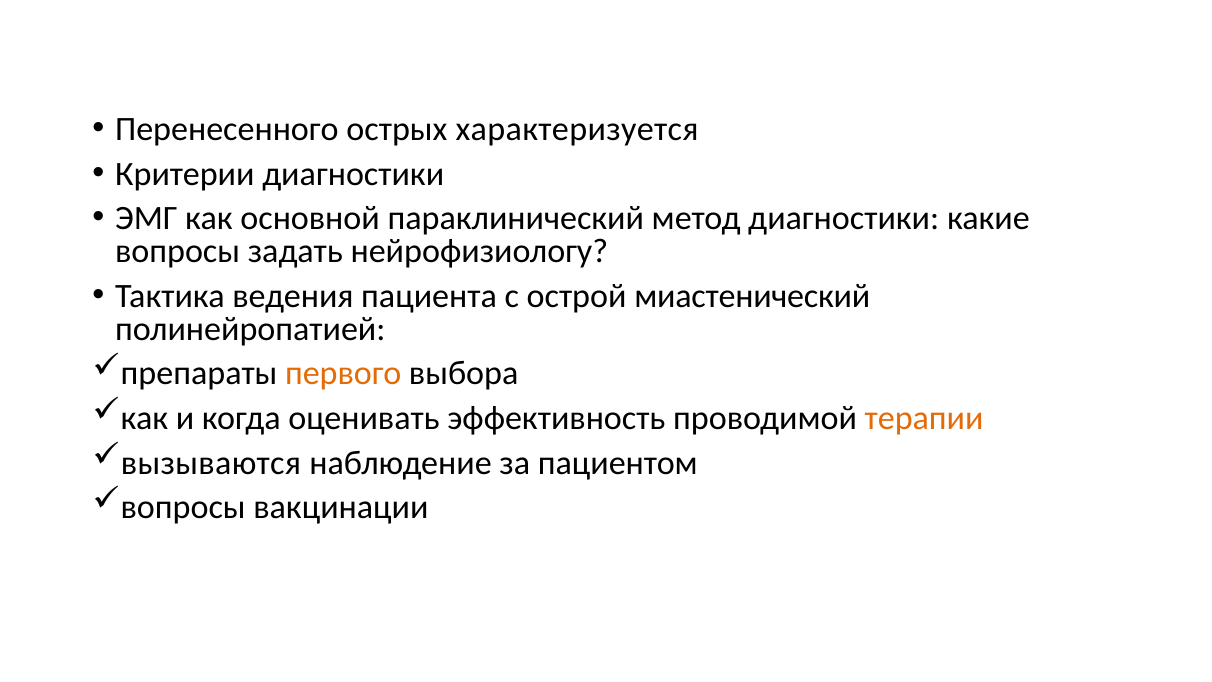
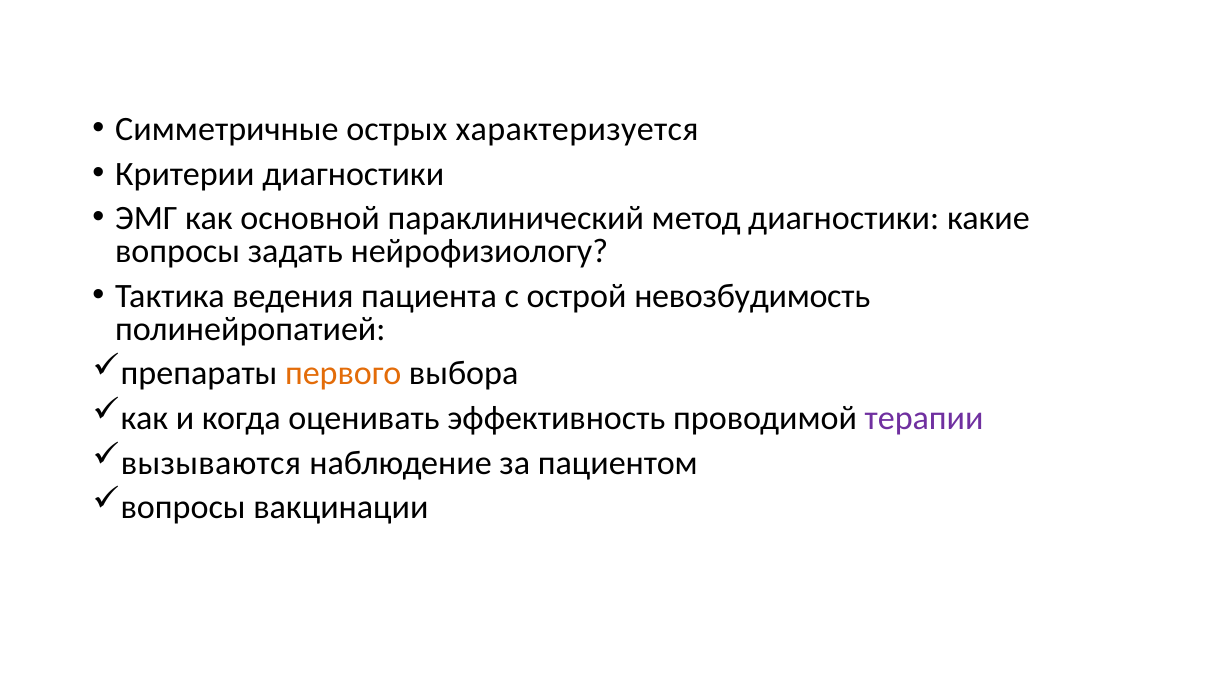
Перенесенного: Перенесенного -> Симметричные (227, 129)
миастенический: миастенический -> невозбудимость (752, 296)
терапии colour: orange -> purple (924, 418)
